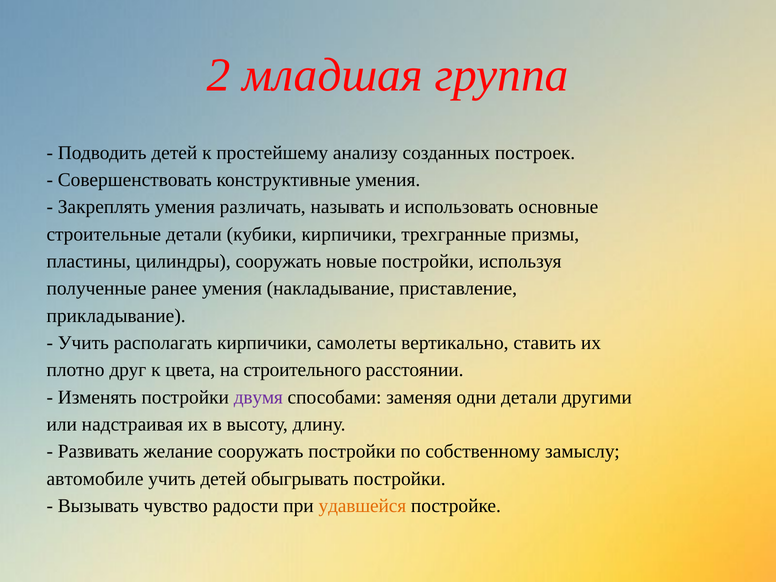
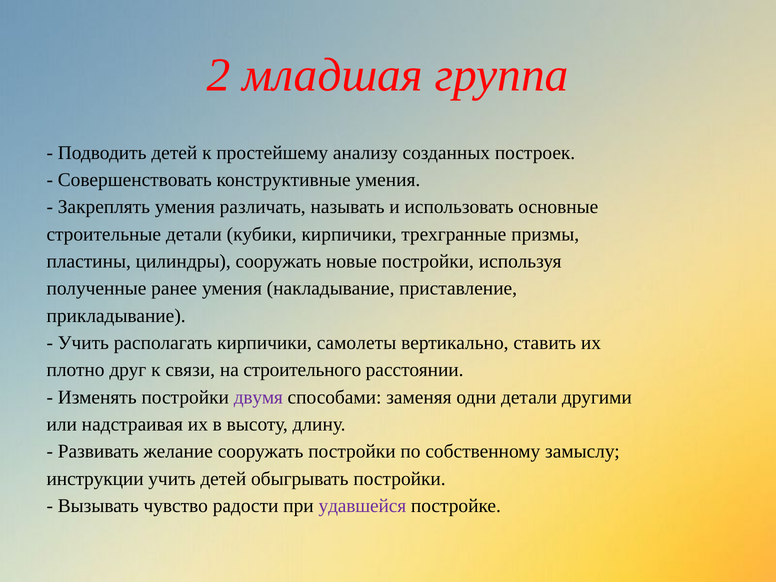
цвета: цвета -> связи (190, 370)
автомобиле: автомобиле -> инструкции (95, 479)
удавшейся colour: orange -> purple (362, 506)
